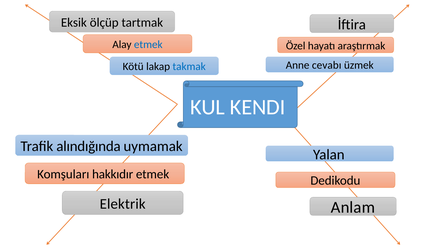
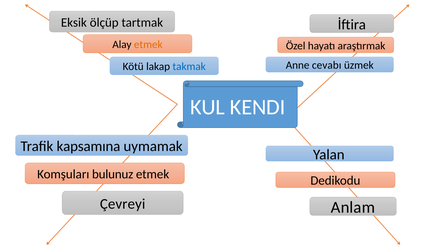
etmek colour: blue -> orange (148, 45)
alındığında: alındığında -> kapsamına (88, 147)
hakkıdır: hakkıdır -> bulunuz (113, 175)
Elektrik: Elektrik -> Çevreyi (123, 204)
